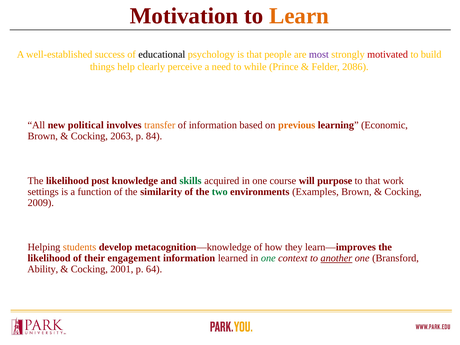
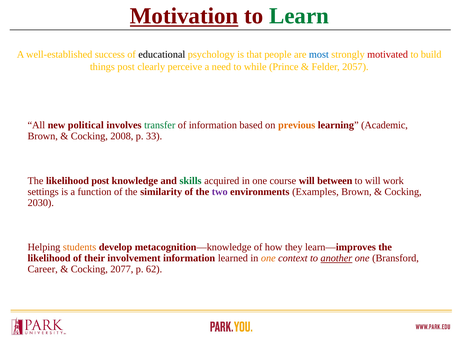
Motivation underline: none -> present (184, 16)
Learn colour: orange -> green (299, 16)
most colour: purple -> blue (319, 54)
things help: help -> post (126, 67)
2086: 2086 -> 2057 (355, 67)
transfer colour: orange -> green (160, 125)
Economic: Economic -> Academic (385, 125)
2063: 2063 -> 2008 (122, 136)
84: 84 -> 33 (154, 136)
purpose: purpose -> between (335, 181)
to that: that -> will (373, 181)
two colour: green -> purple (220, 192)
2009: 2009 -> 2030 (41, 203)
engagement: engagement -> involvement (134, 258)
one colour: green -> orange (268, 258)
Ability: Ability -> Career (43, 269)
2001: 2001 -> 2077 (122, 269)
64: 64 -> 62 (154, 269)
